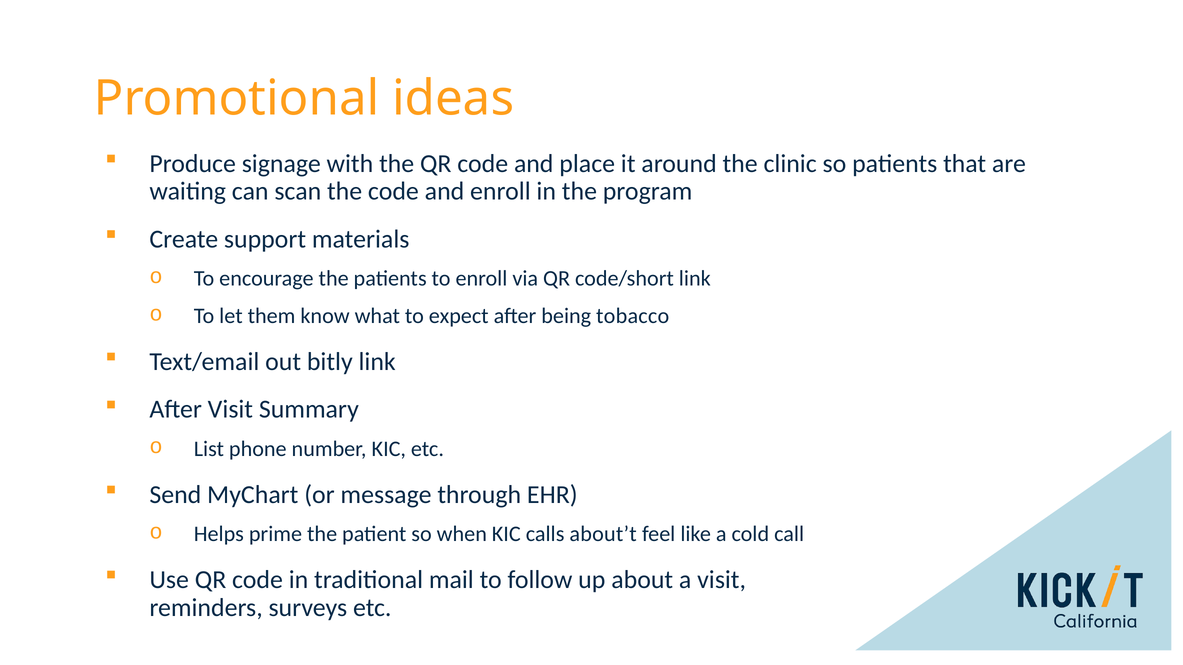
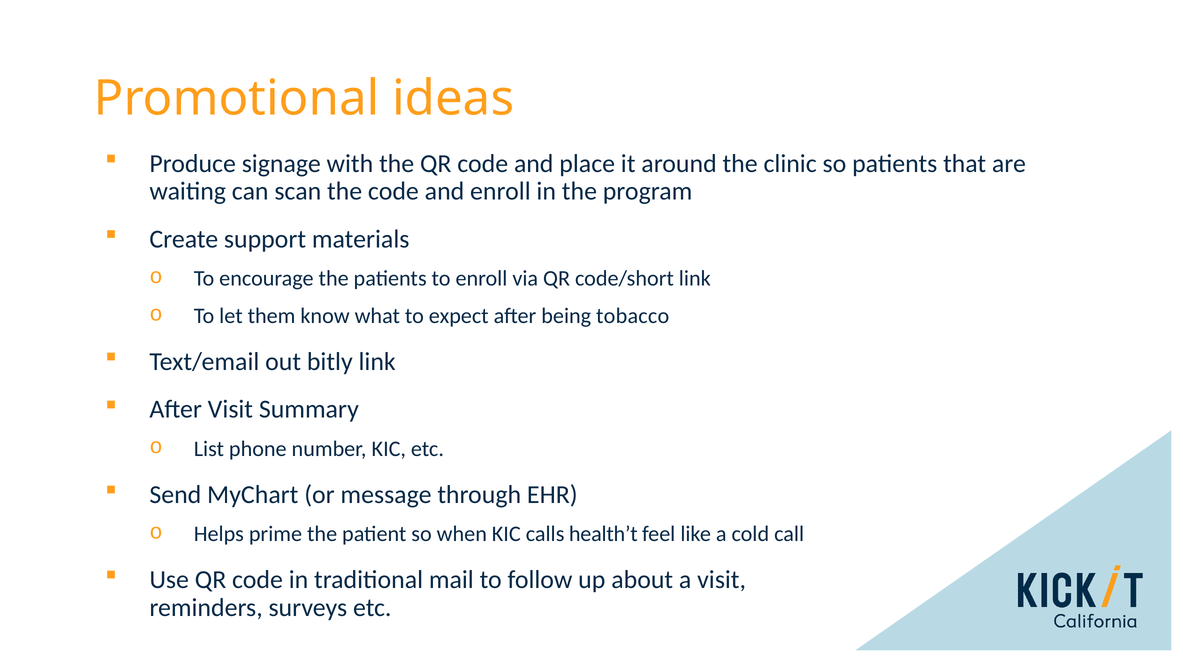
about’t: about’t -> health’t (603, 534)
